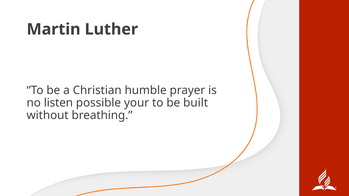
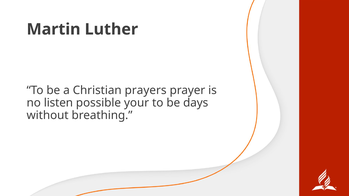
humble: humble -> prayers (146, 90)
built: built -> days (196, 103)
